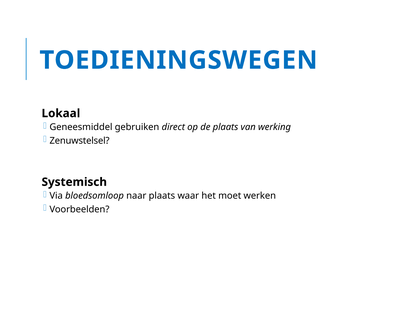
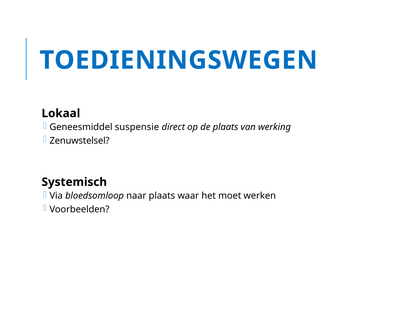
gebruiken: gebruiken -> suspensie (137, 127)
